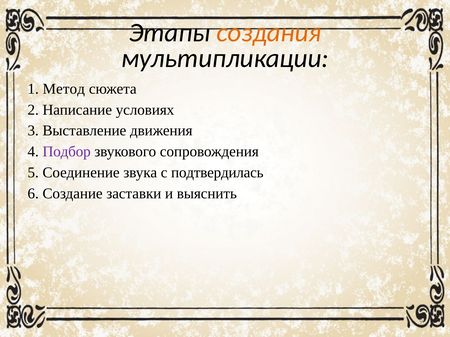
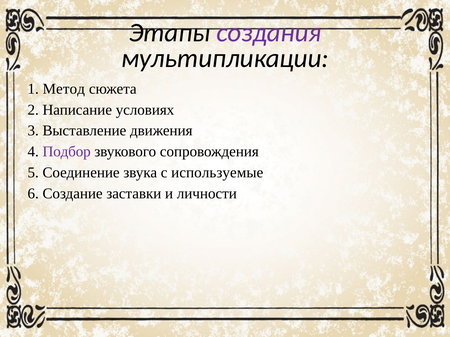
создания colour: orange -> purple (269, 33)
подтвердилась: подтвердилась -> используемые (217, 173)
выяснить: выяснить -> личности (207, 194)
